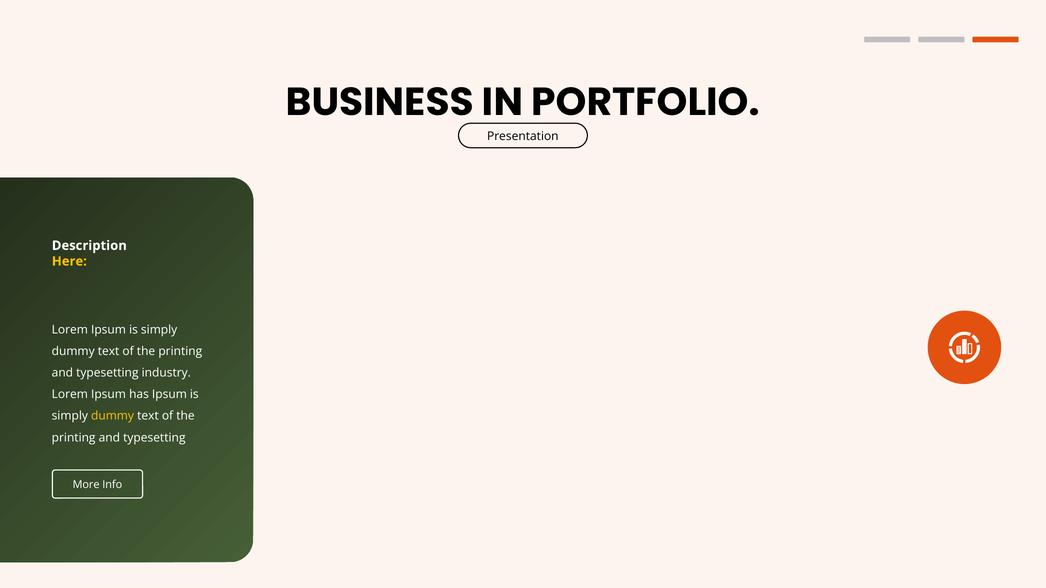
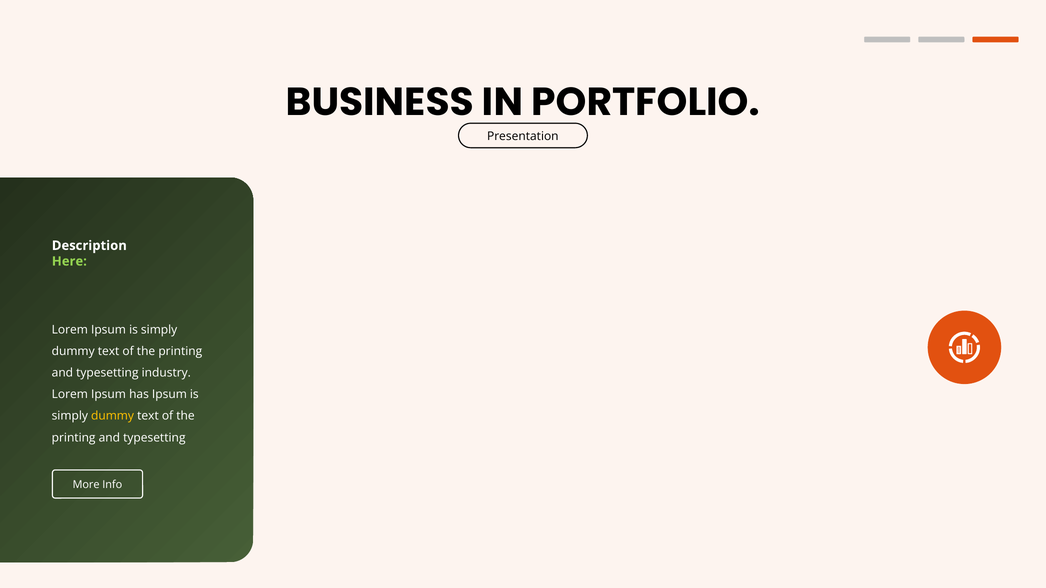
Here colour: yellow -> light green (69, 261)
